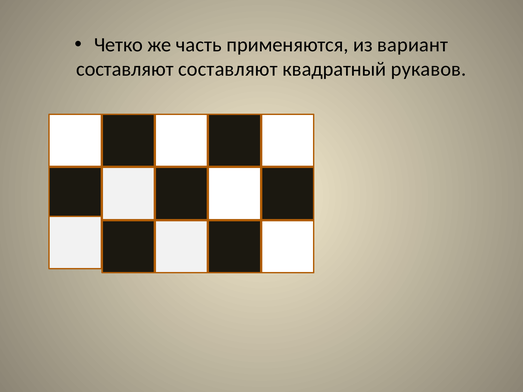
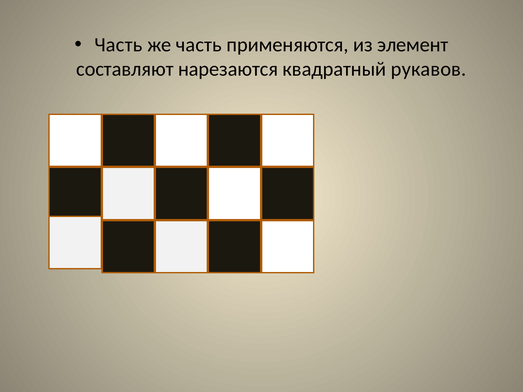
Четко: Четко -> Часть (118, 45)
вариант: вариант -> элемент (413, 45)
составляют составляют: составляют -> нарезаются (228, 69)
